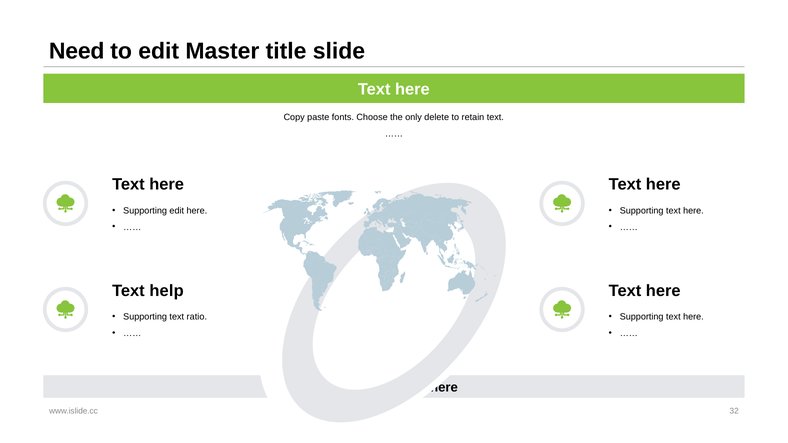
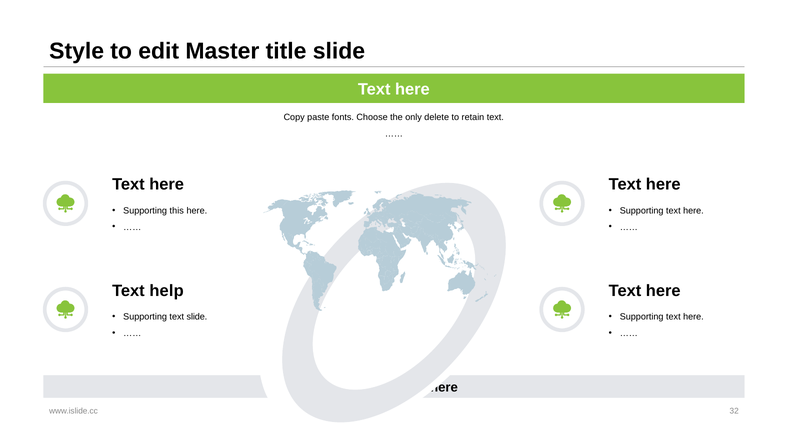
Need: Need -> Style (77, 51)
Supporting edit: edit -> this (177, 211)
text ratio: ratio -> slide (197, 317)
